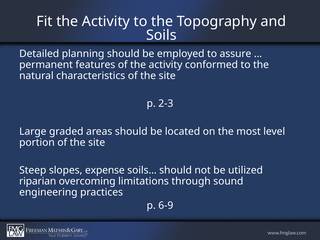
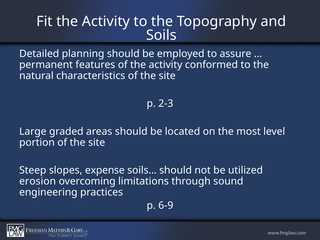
riparian: riparian -> erosion (38, 181)
